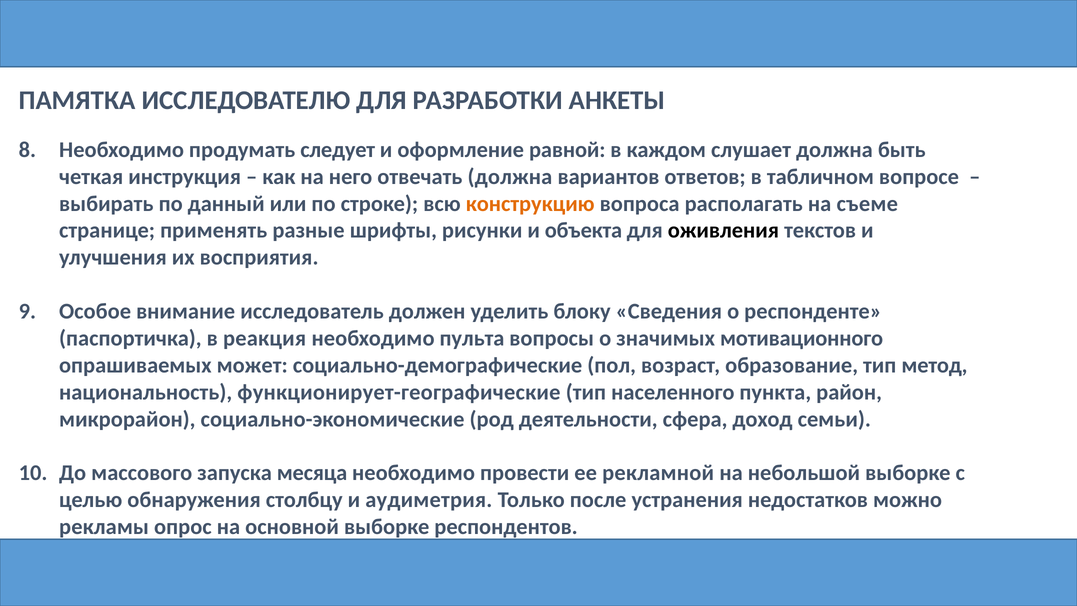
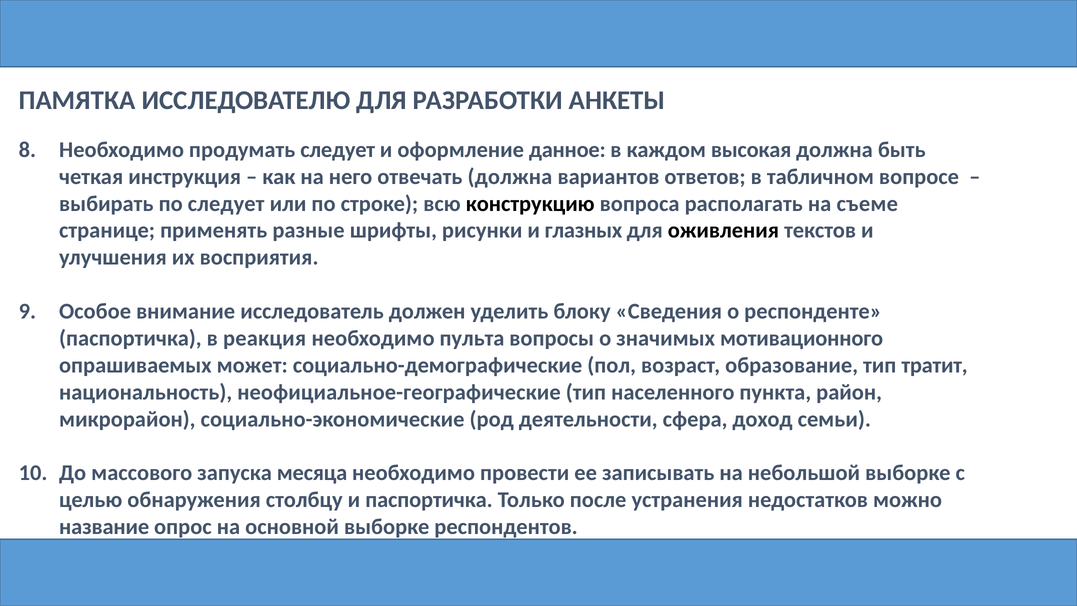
равной: равной -> данное (567, 150)
слушает: слушает -> высокая (751, 150)
по данный: данный -> следует (226, 204)
конструкцию colour: orange -> black (530, 204)
объекта: объекта -> глазных (583, 230)
метод: метод -> тратит (934, 365)
функционирует-географические: функционирует-географические -> неофициальное-географические (399, 392)
рекламной: рекламной -> записывать (658, 473)
и аудиметрия: аудиметрия -> паспортичка (429, 500)
рекламы: рекламы -> название (104, 527)
